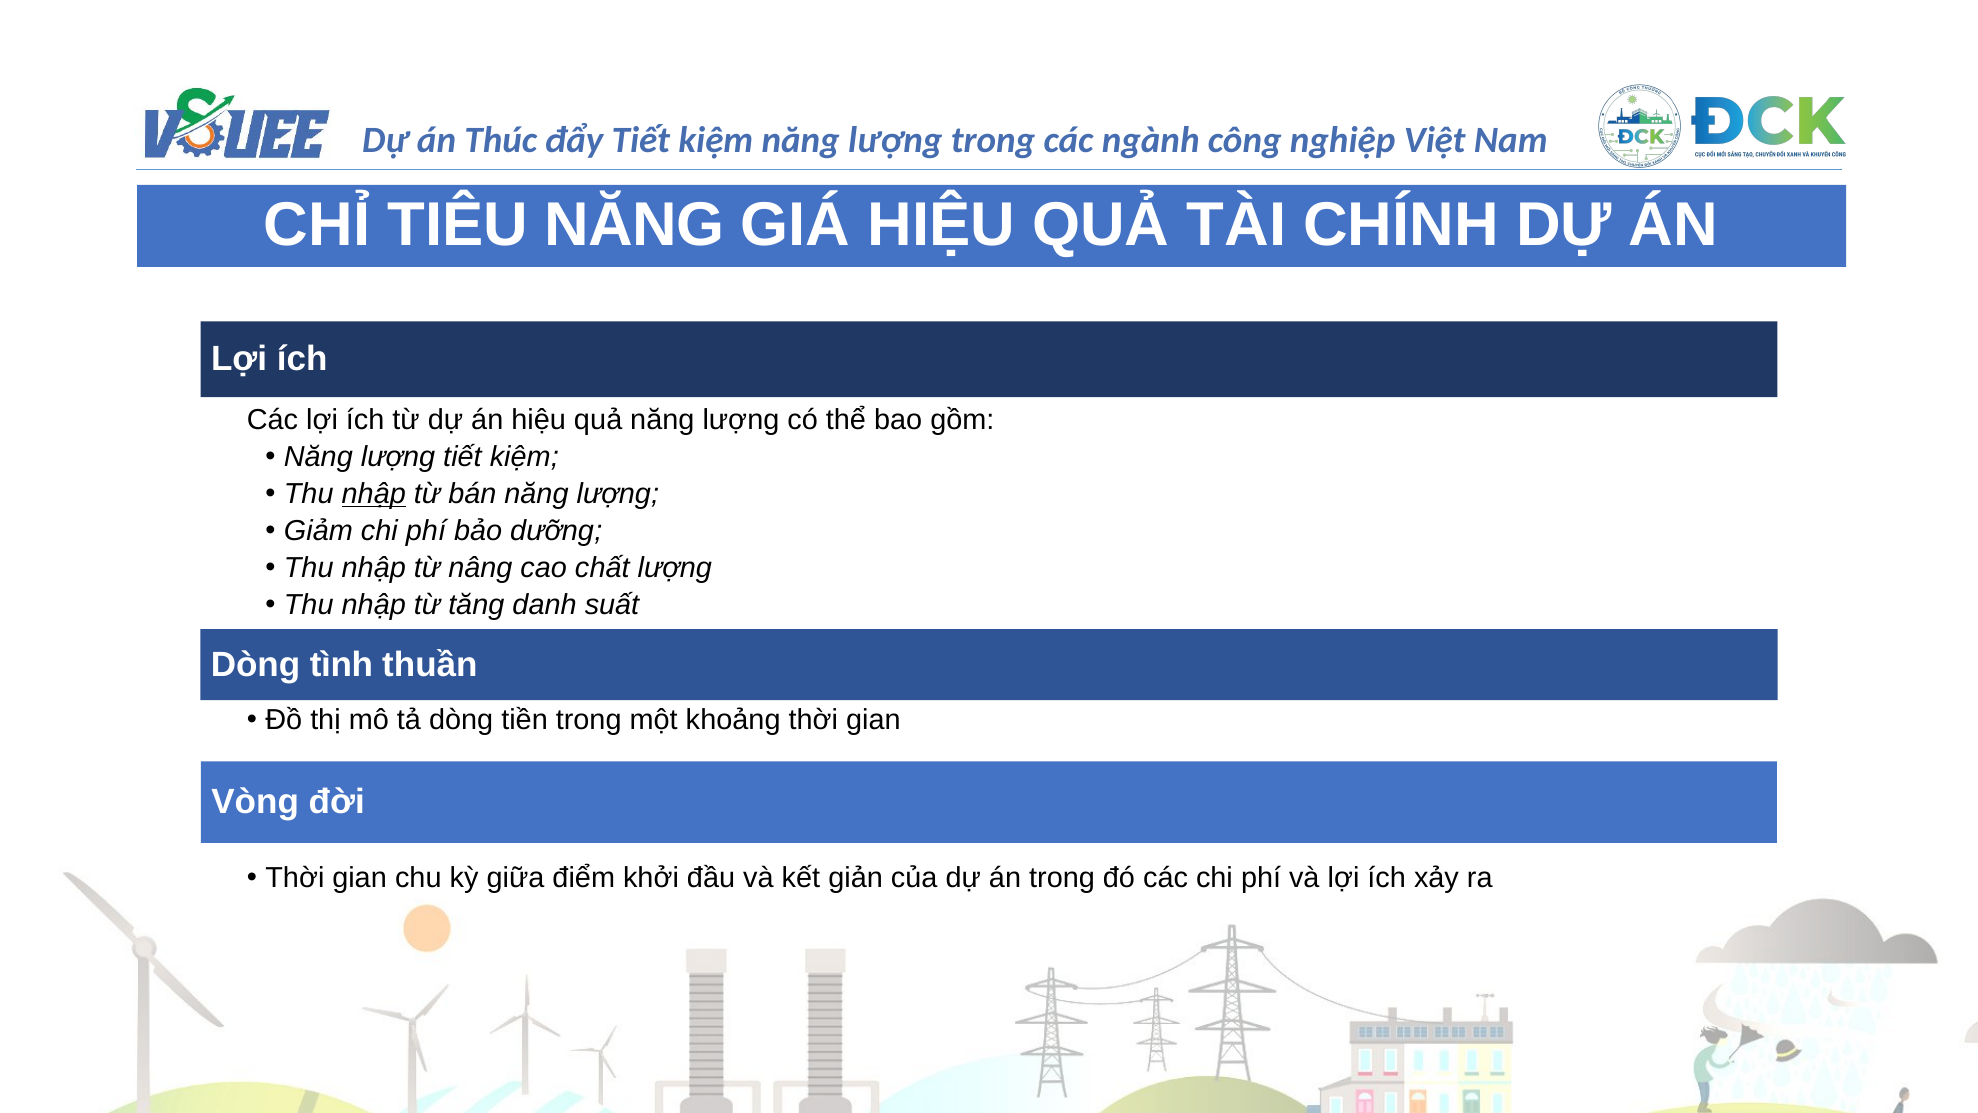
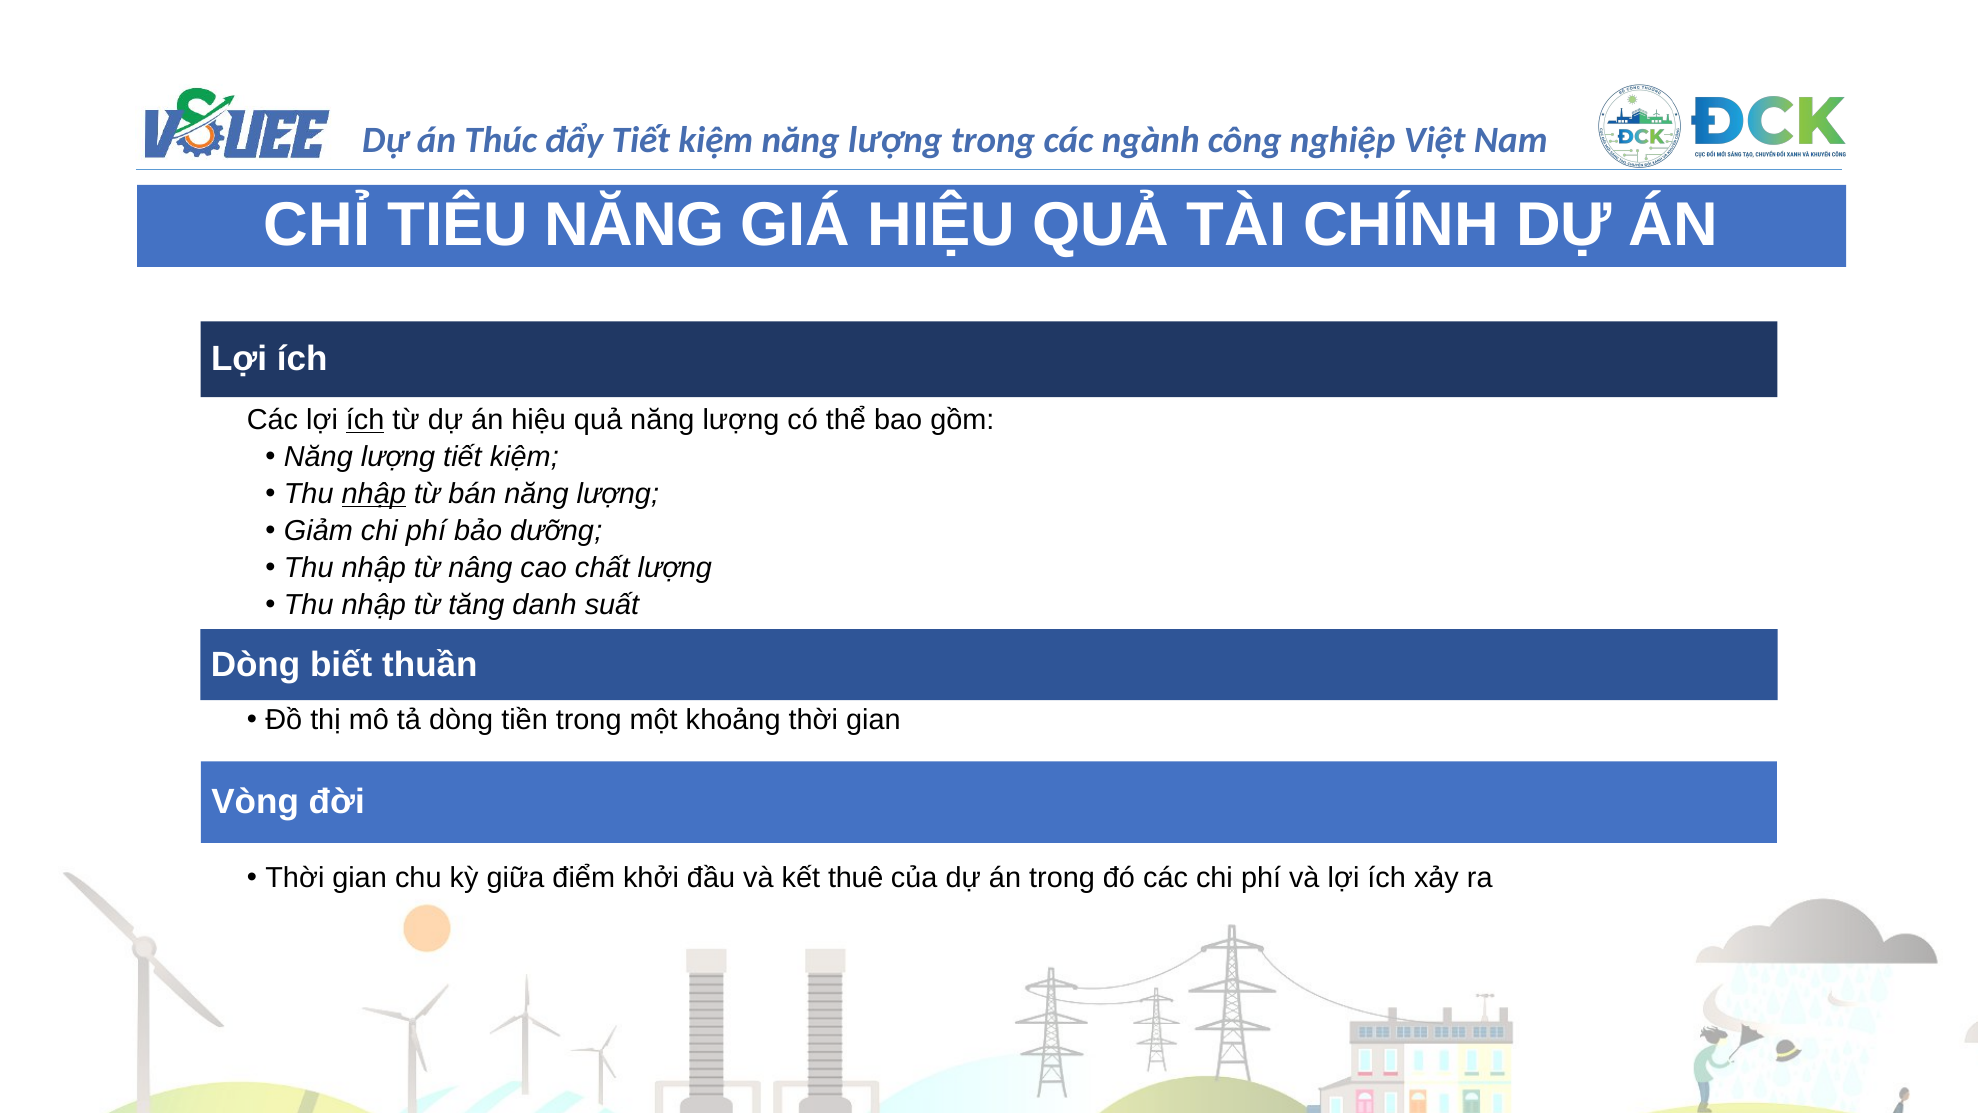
ích underline: none -> present (365, 420)
tình: tình -> biết (341, 664)
giản: giản -> thuê (856, 877)
